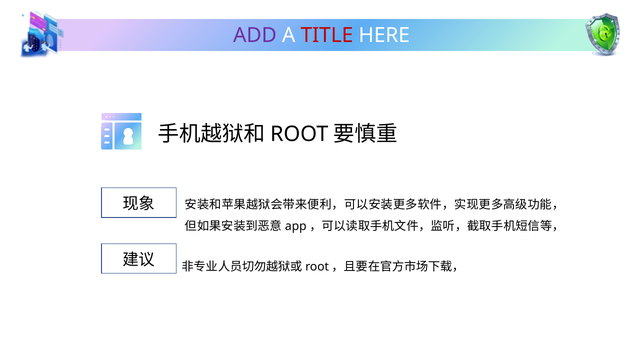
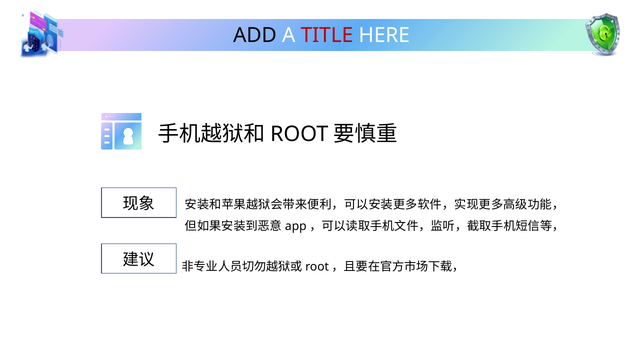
ADD colour: purple -> black (255, 36)
